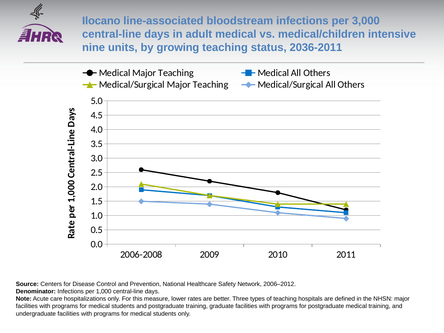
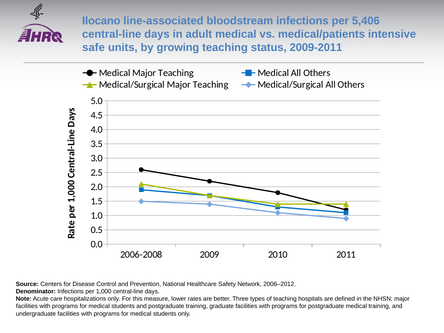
3,000: 3,000 -> 5,406 (366, 21)
medical/children: medical/children -> medical/patients (321, 34)
nine: nine -> safe (93, 47)
2036-2011: 2036-2011 -> 2009-2011 (316, 47)
